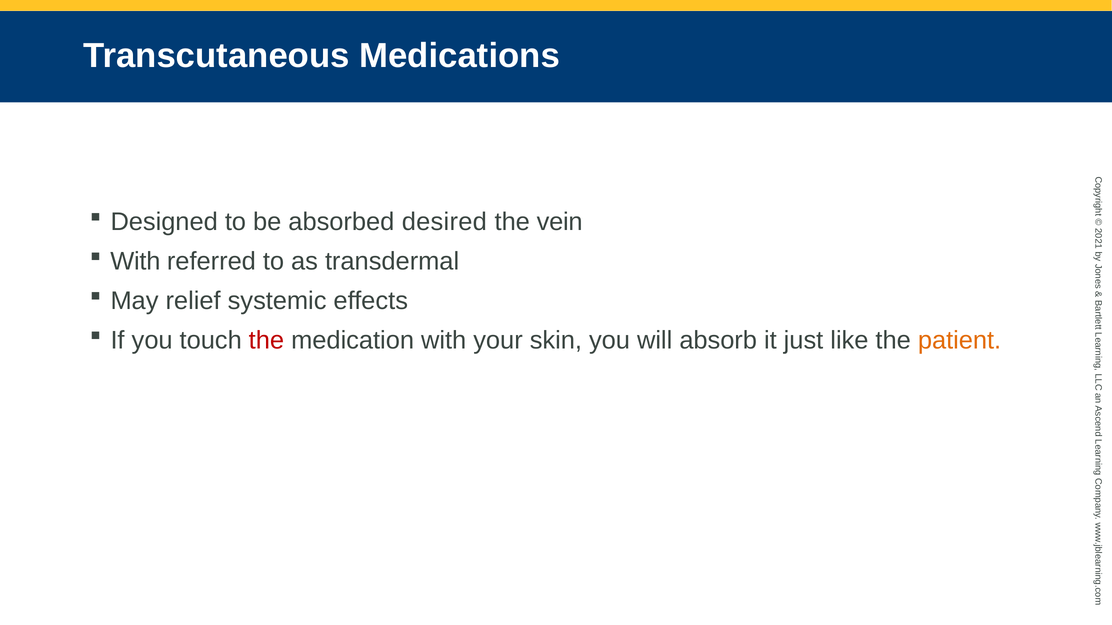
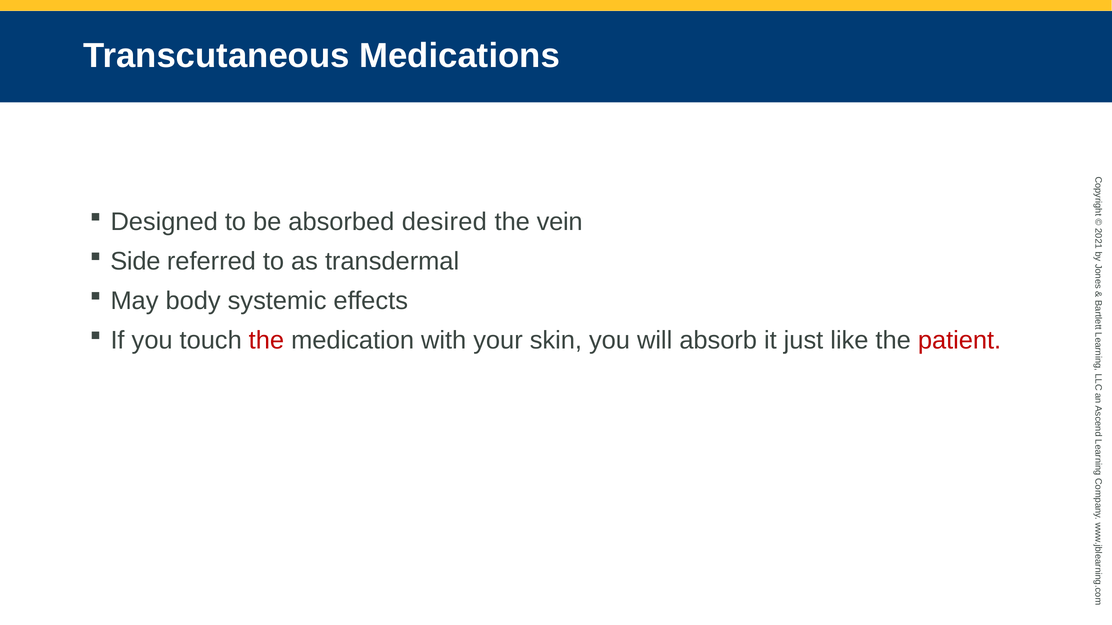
With: With -> Side (135, 262)
relief: relief -> body (193, 301)
patient colour: orange -> red (960, 341)
